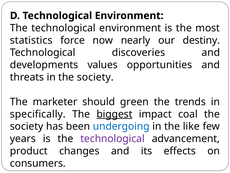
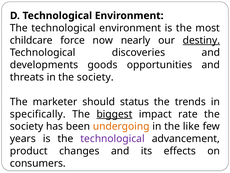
statistics: statistics -> childcare (31, 40)
destiny underline: none -> present (201, 40)
values: values -> goods (103, 65)
green: green -> status (135, 102)
coal: coal -> rate (188, 114)
undergoing colour: blue -> orange (121, 126)
